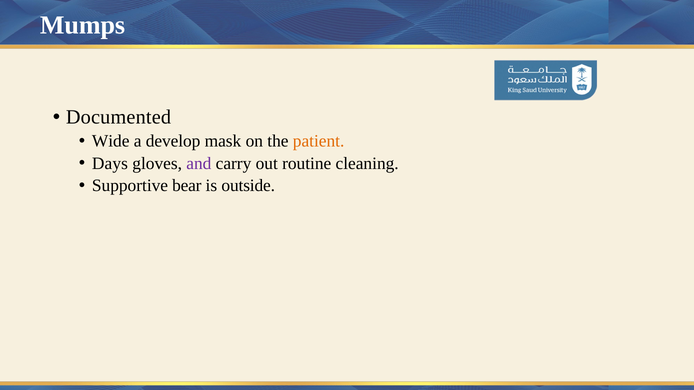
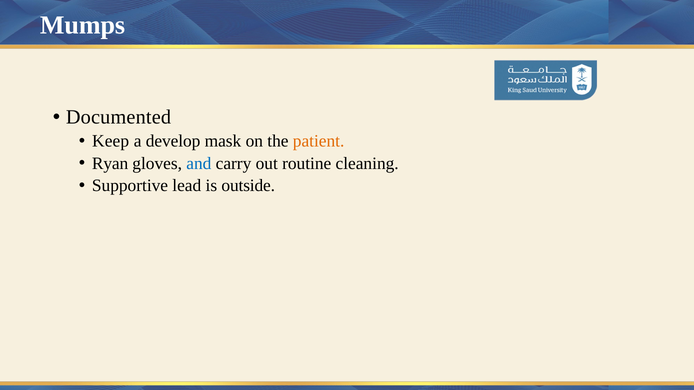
Wide: Wide -> Keep (111, 141)
Days: Days -> Ryan (110, 164)
and colour: purple -> blue (199, 164)
bear: bear -> lead (187, 186)
